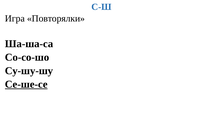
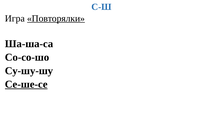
Повторялки underline: none -> present (56, 18)
